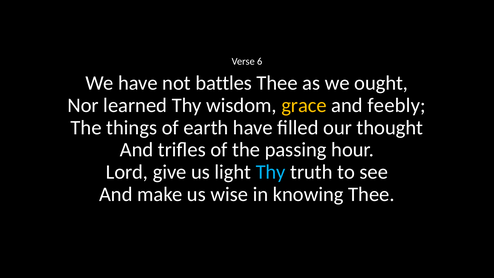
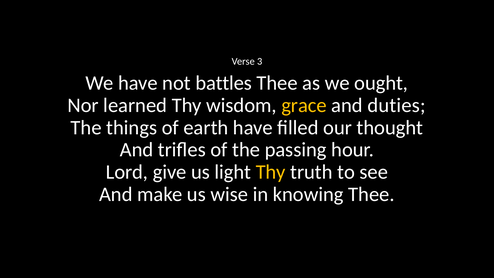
6: 6 -> 3 (260, 61)
feebly: feebly -> duties (397, 105)
Thy colour: light blue -> yellow (271, 172)
